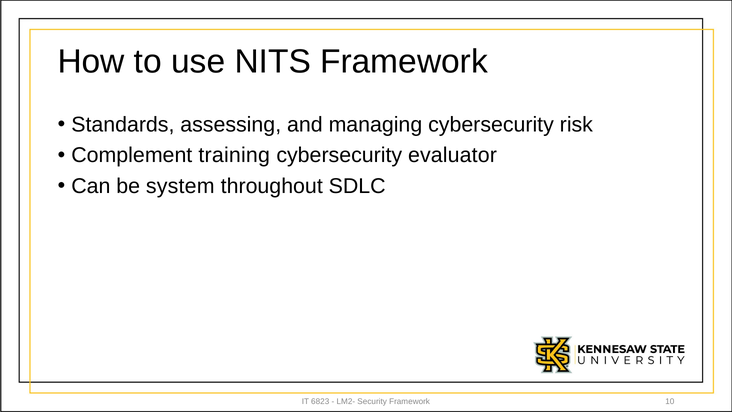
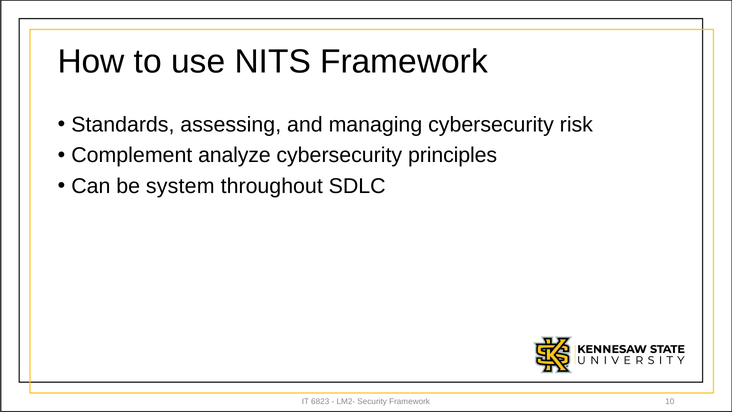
training: training -> analyze (234, 155)
evaluator: evaluator -> principles (453, 155)
